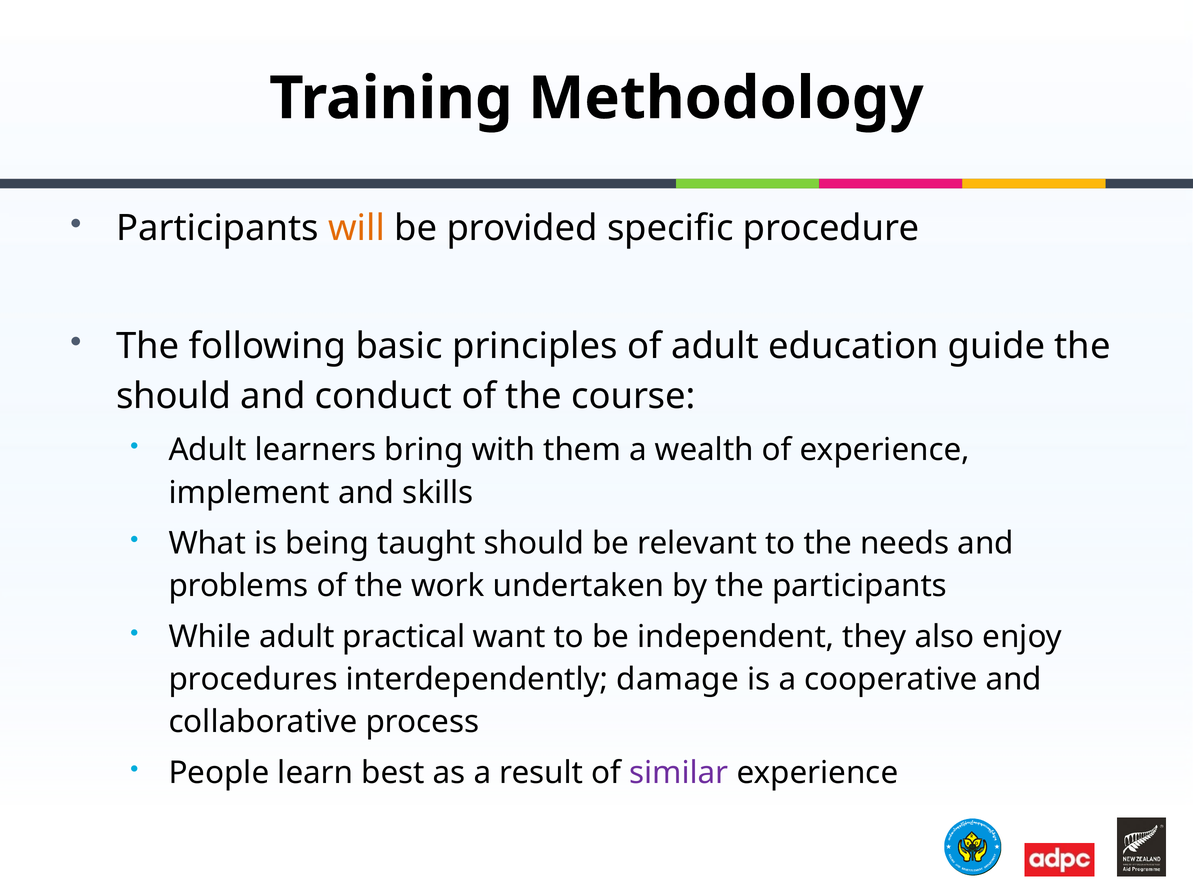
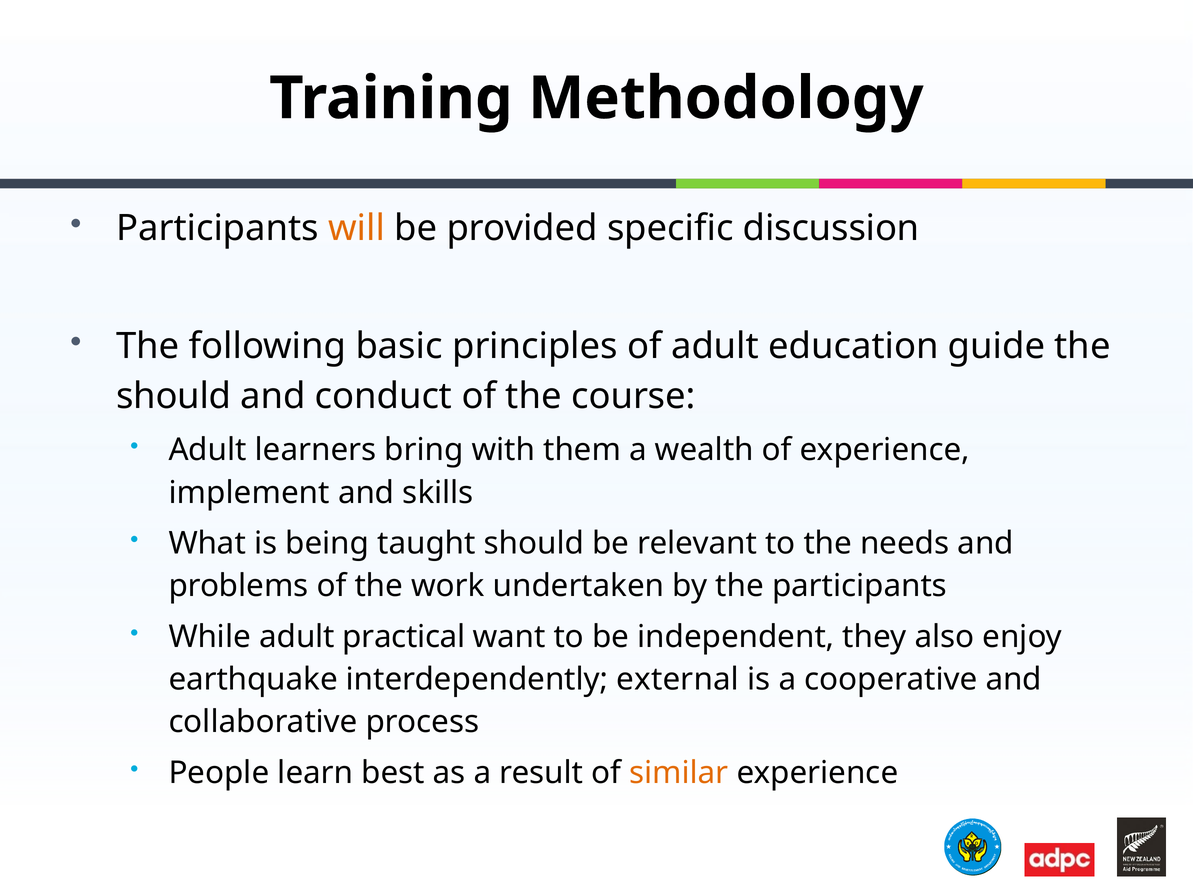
procedure: procedure -> discussion (831, 229)
procedures: procedures -> earthquake (253, 680)
damage: damage -> external (678, 680)
similar colour: purple -> orange (679, 773)
